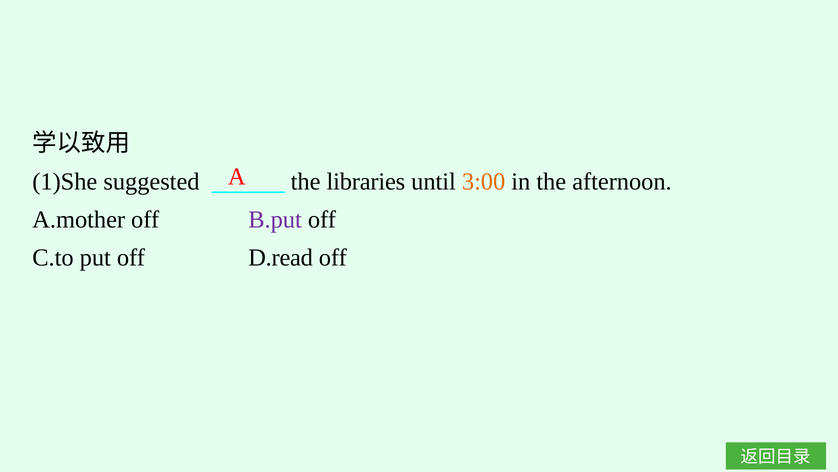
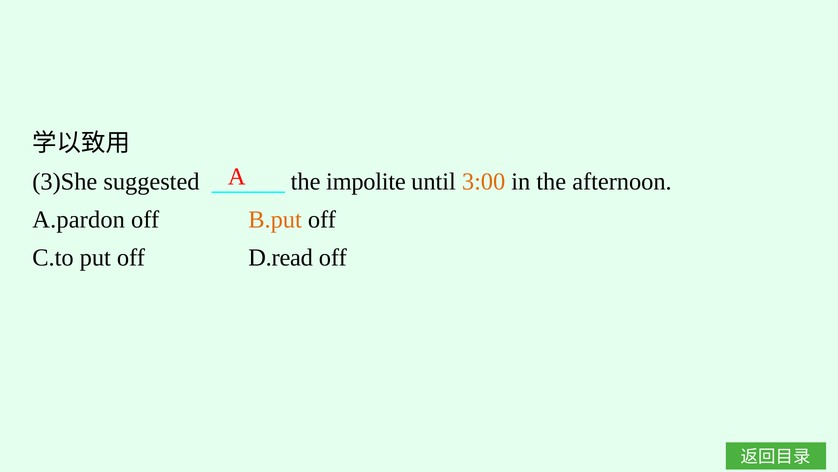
1)She: 1)She -> 3)She (65, 181)
libraries: libraries -> impolite (366, 181)
A.mother: A.mother -> A.pardon (79, 219)
B.put colour: purple -> orange (275, 219)
